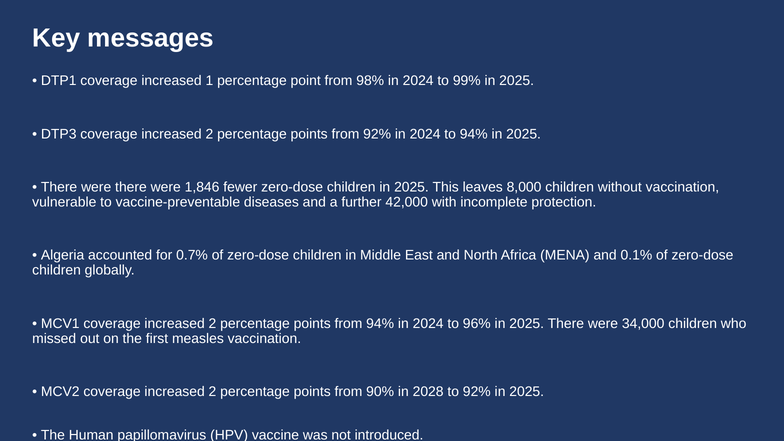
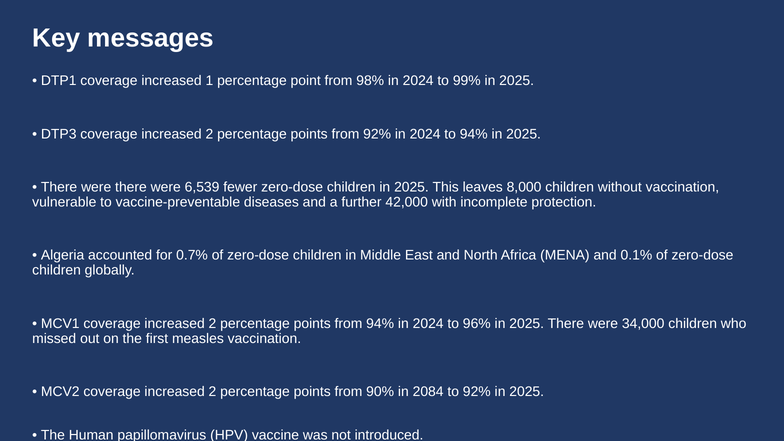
1,846: 1,846 -> 6,539 (202, 187)
2028: 2028 -> 2084 (428, 392)
